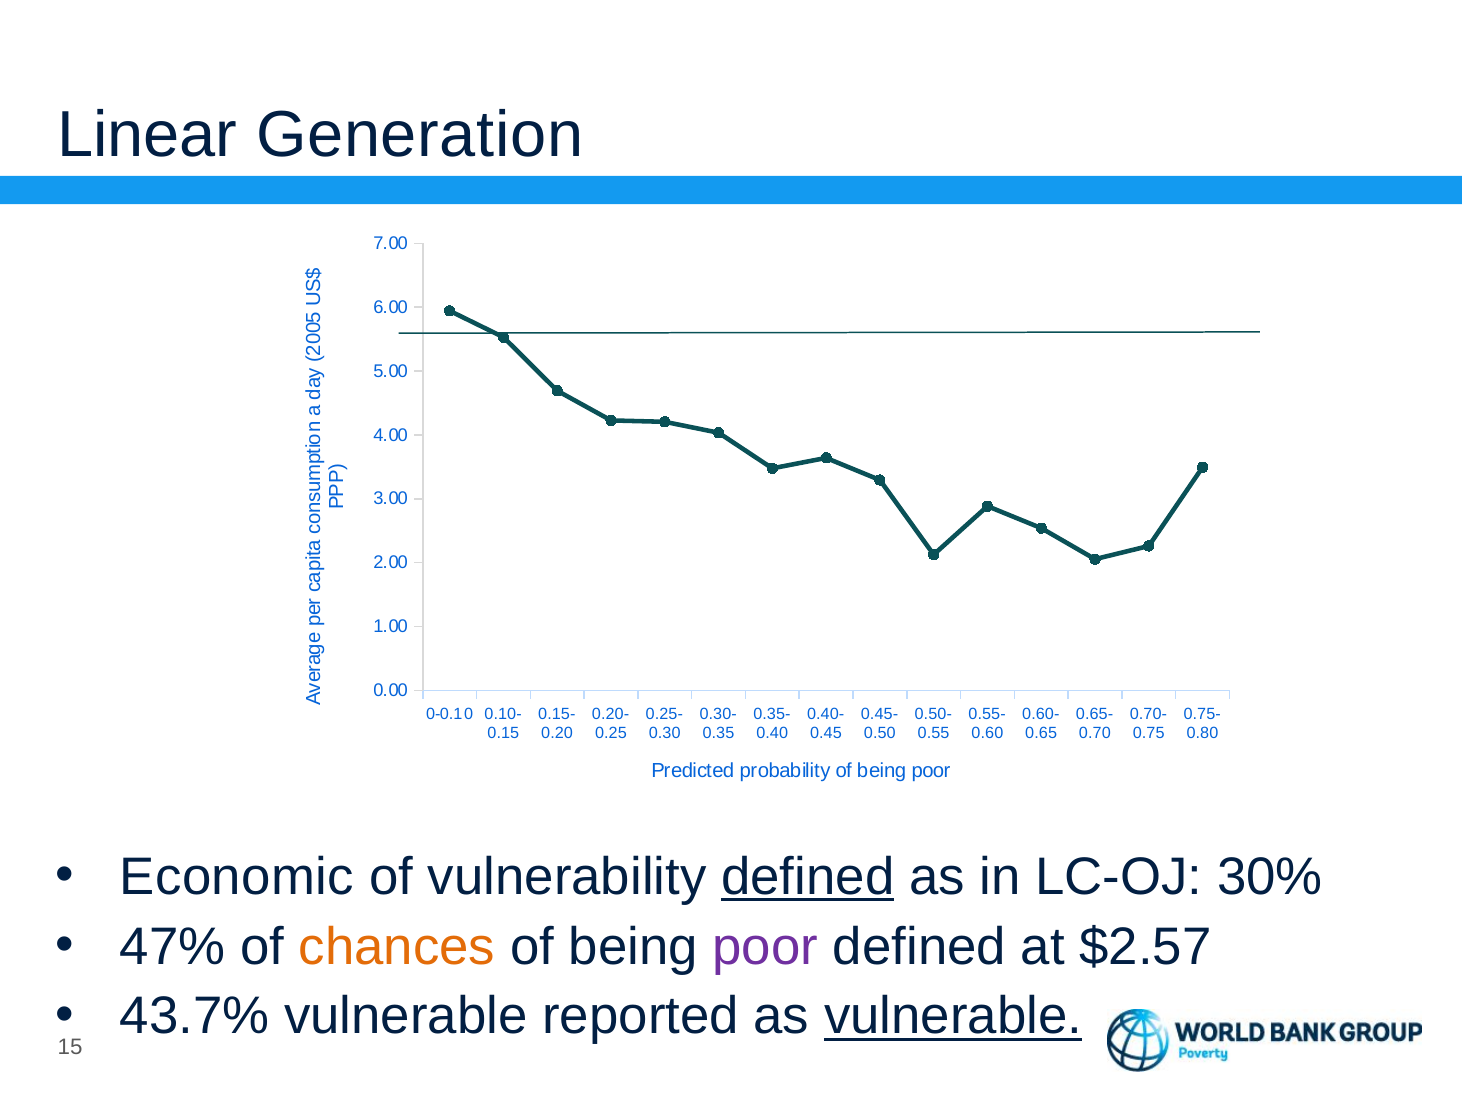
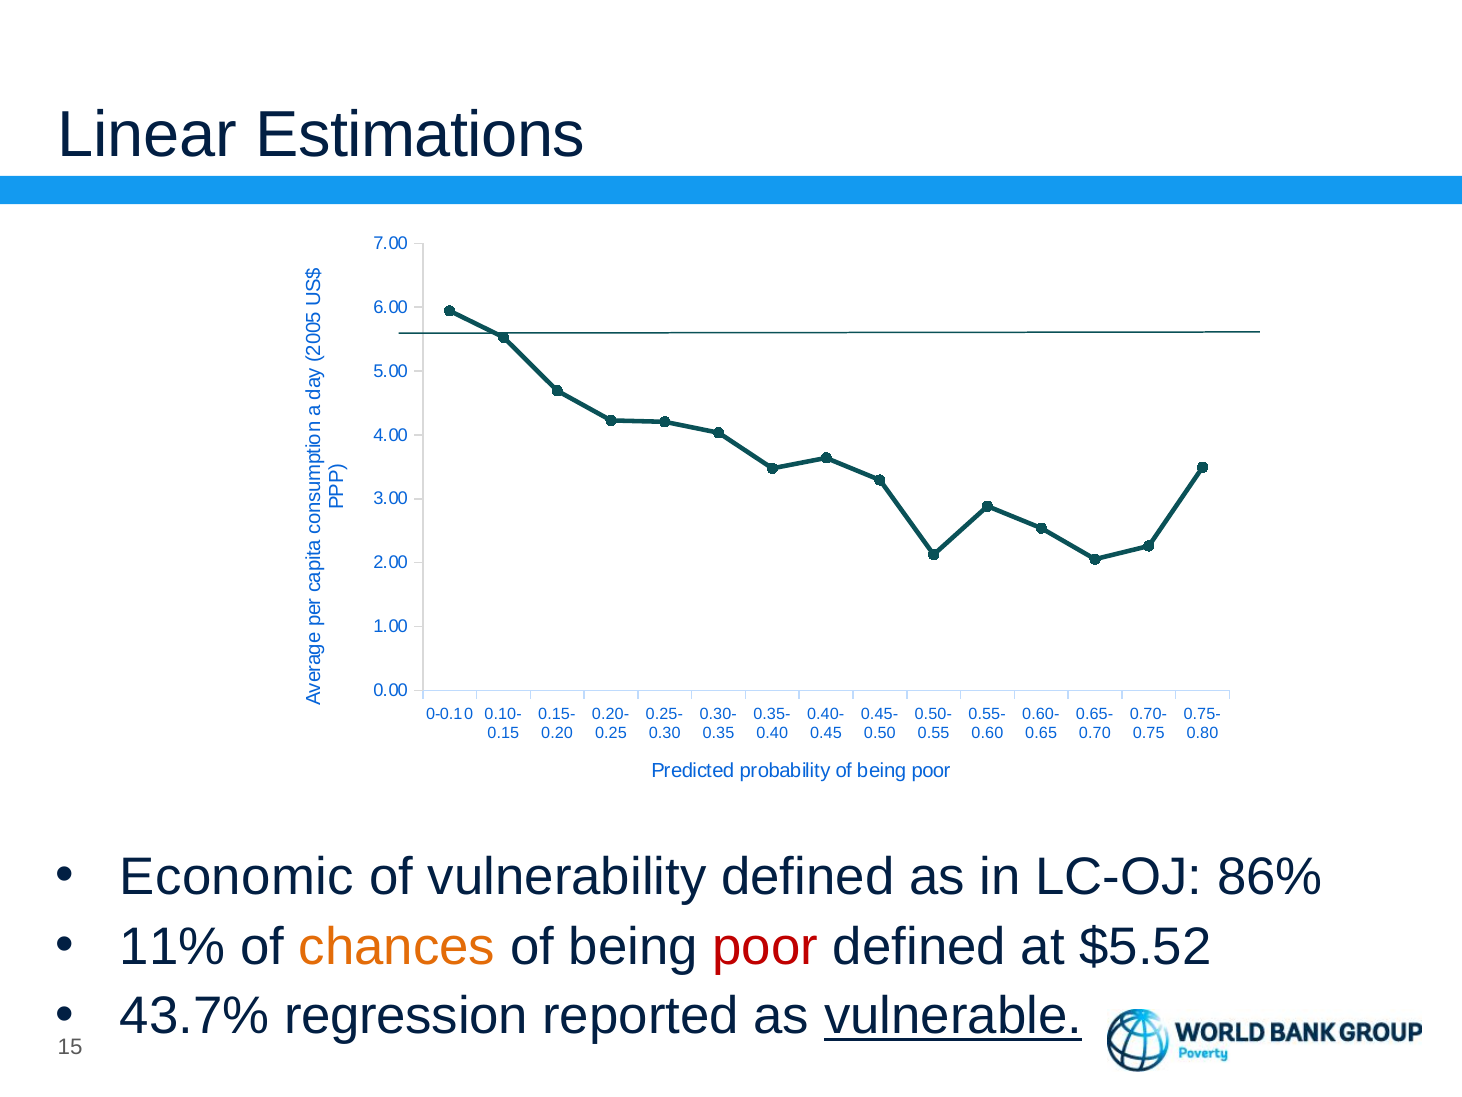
Generation: Generation -> Estimations (420, 135)
defined underline: present -> none (808, 877)
30%: 30% -> 86% (1270, 877)
47%: 47% -> 11% (173, 946)
poor colour: purple -> red (765, 946)
$2.57: $2.57 -> $5.52 (1146, 946)
43.7% vulnerable: vulnerable -> regression (406, 1016)
